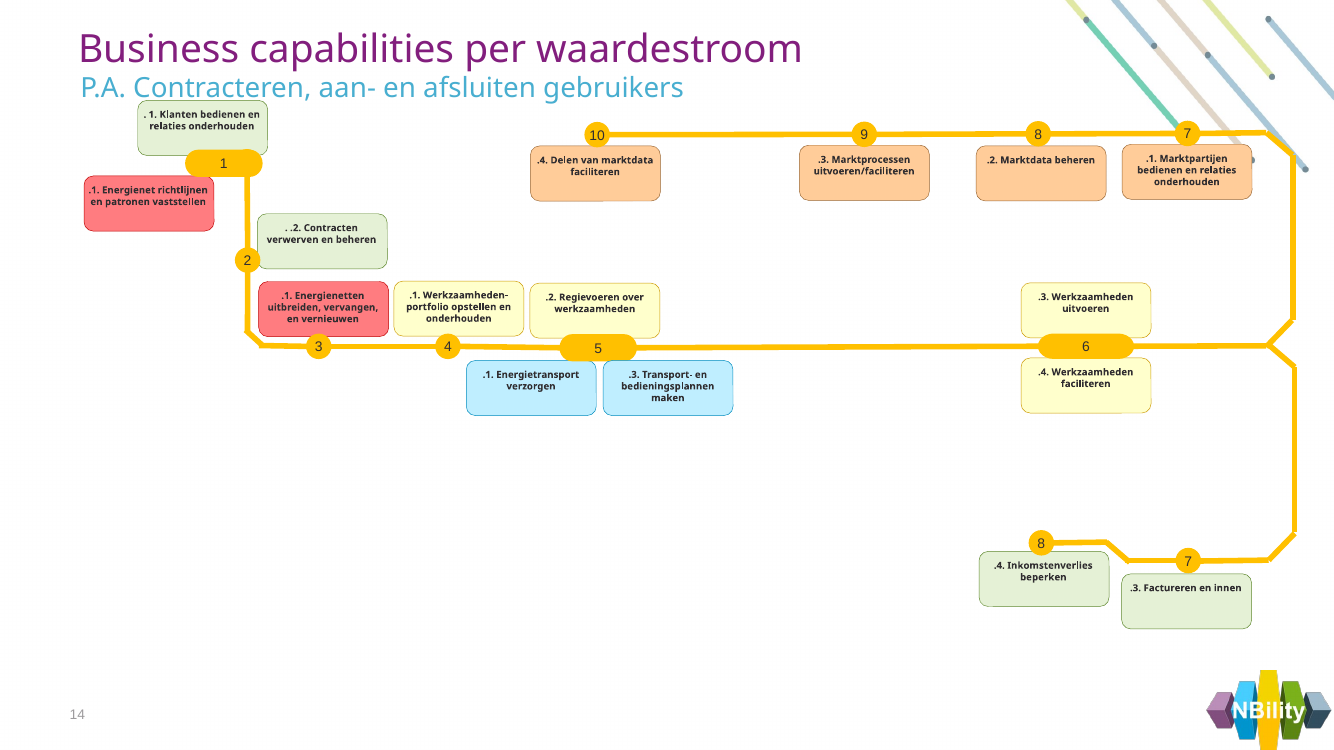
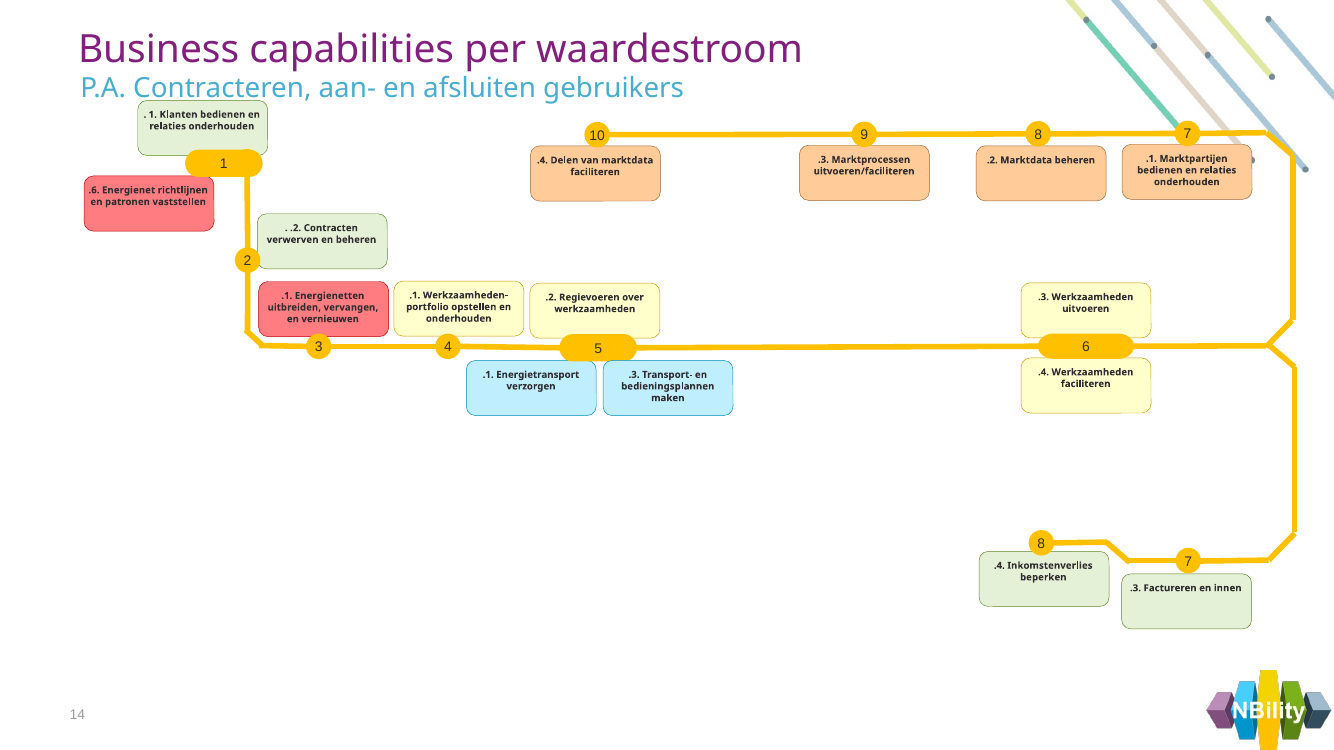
.1: .1 -> .6 (94, 190)
